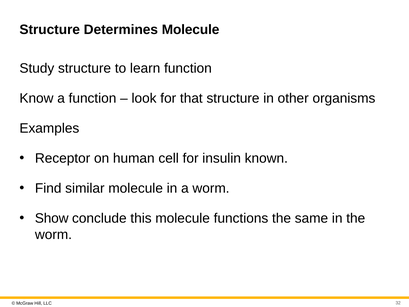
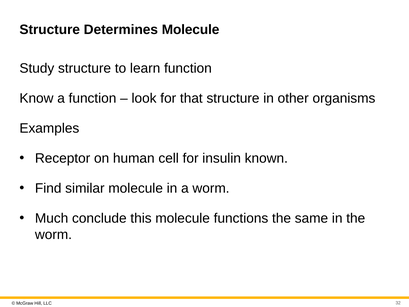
Show: Show -> Much (52, 218)
